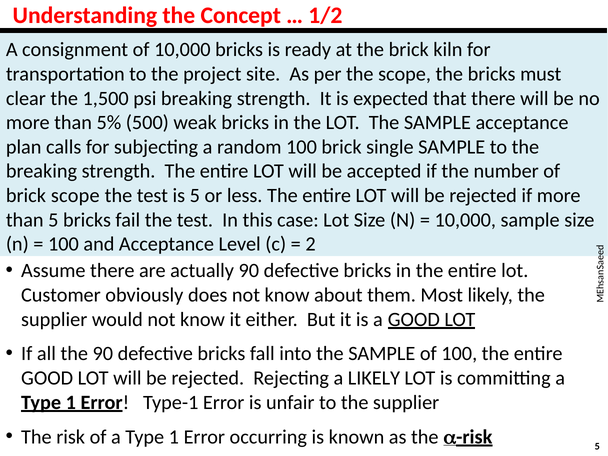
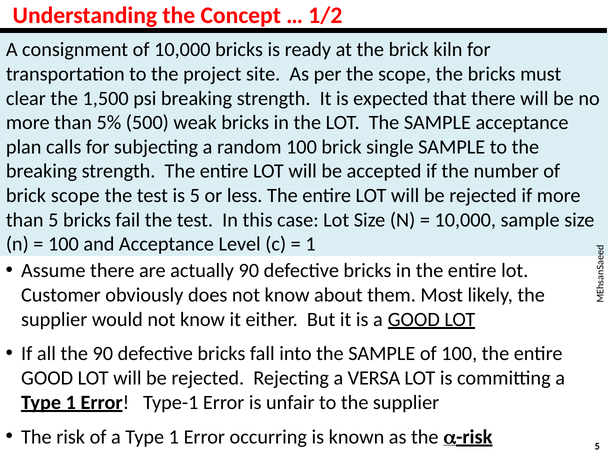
2: 2 -> 1 (311, 244)
a LIKELY: LIKELY -> VERSA (374, 378)
